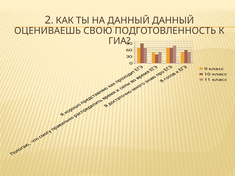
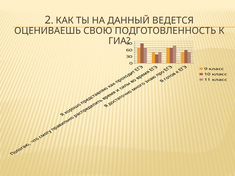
ДАННЫЙ ДАННЫЙ: ДАННЫЙ -> ВЕДЕТСЯ (173, 21)
